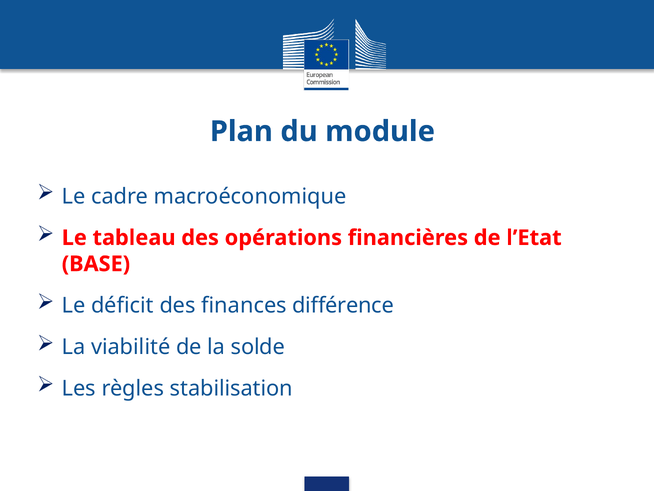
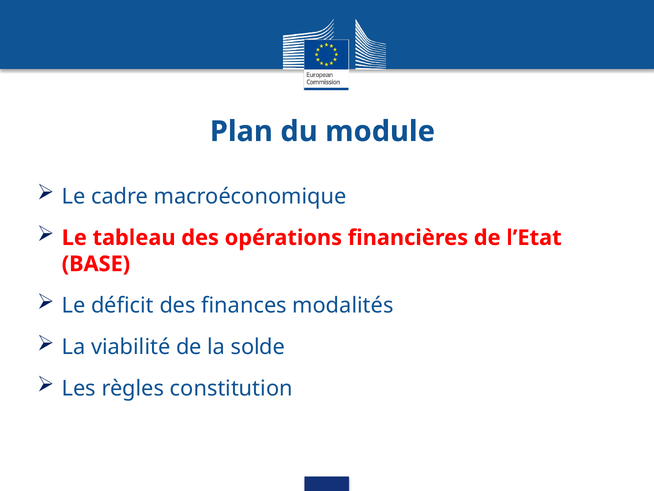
différence: différence -> modalités (343, 305)
stabilisation: stabilisation -> constitution (231, 388)
